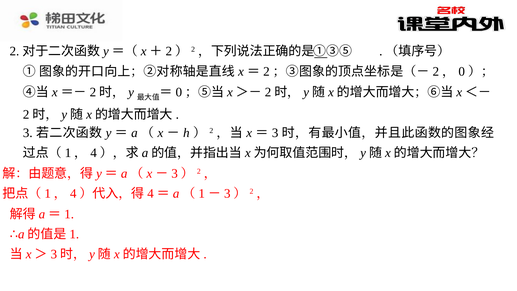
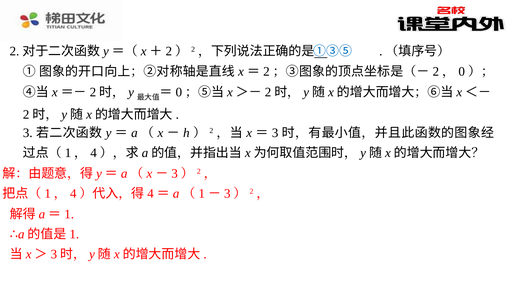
①③⑤ colour: black -> blue (333, 51)
